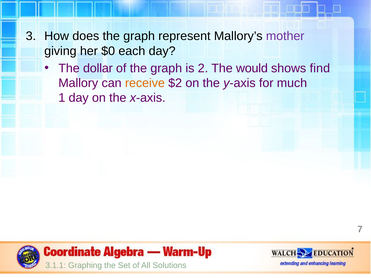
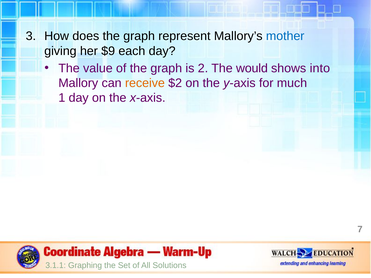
mother colour: purple -> blue (285, 36)
$0: $0 -> $9 (108, 51)
dollar: dollar -> value (98, 68)
find: find -> into (320, 68)
